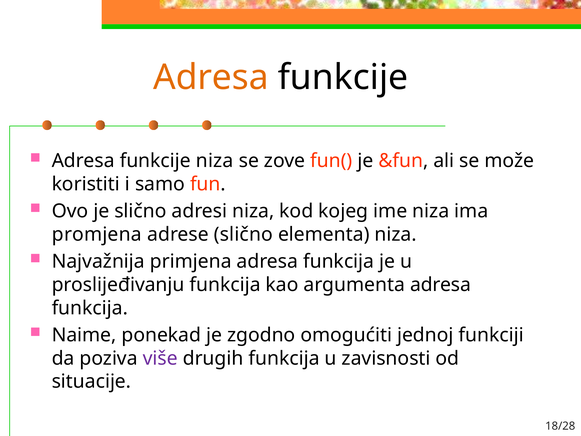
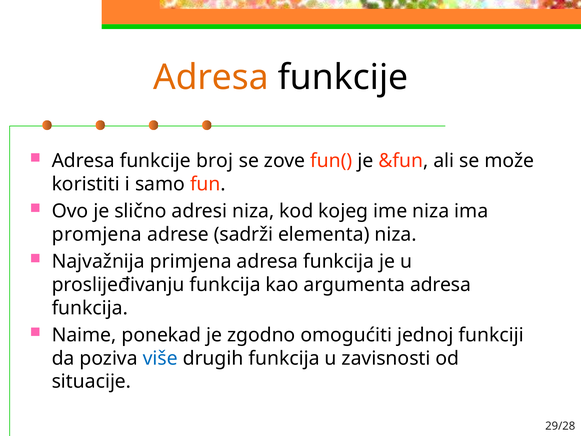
funkcije niza: niza -> broj (215, 161)
adrese slično: slično -> sadrži (243, 234)
više colour: purple -> blue (160, 358)
18/28: 18/28 -> 29/28 (560, 426)
